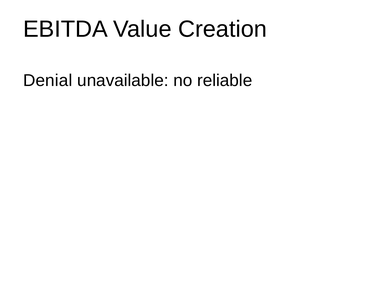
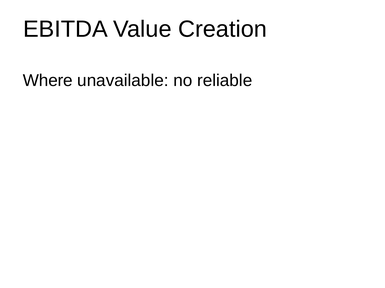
Denial: Denial -> Where (48, 81)
